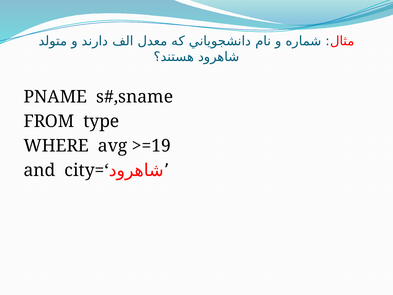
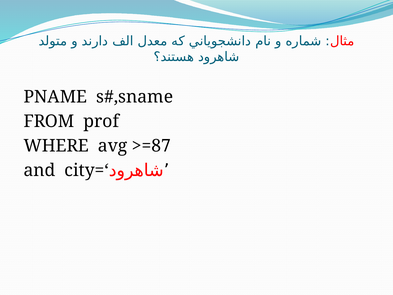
type: type -> prof (101, 121)
>=19: >=19 -> >=87 (151, 146)
